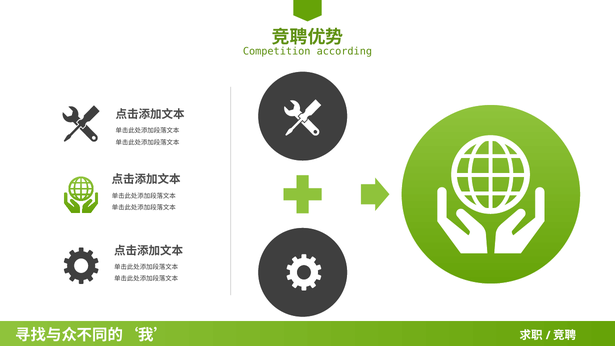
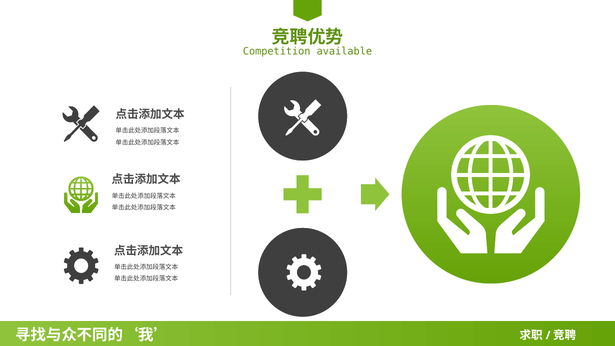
according: according -> available (344, 51)
